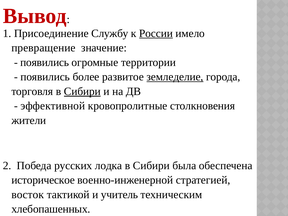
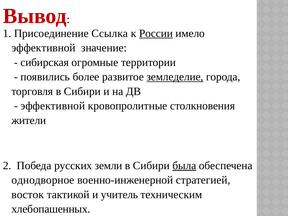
Службу: Службу -> Ссылка (110, 33)
превращение: превращение -> эффективной (44, 48)
появились: появились -> сибирская (45, 62)
Сибири underline: present -> none (82, 91)
лодка: лодка -> земли (109, 166)
была underline: none -> present (184, 166)
историческое: историческое -> однодворное (43, 180)
